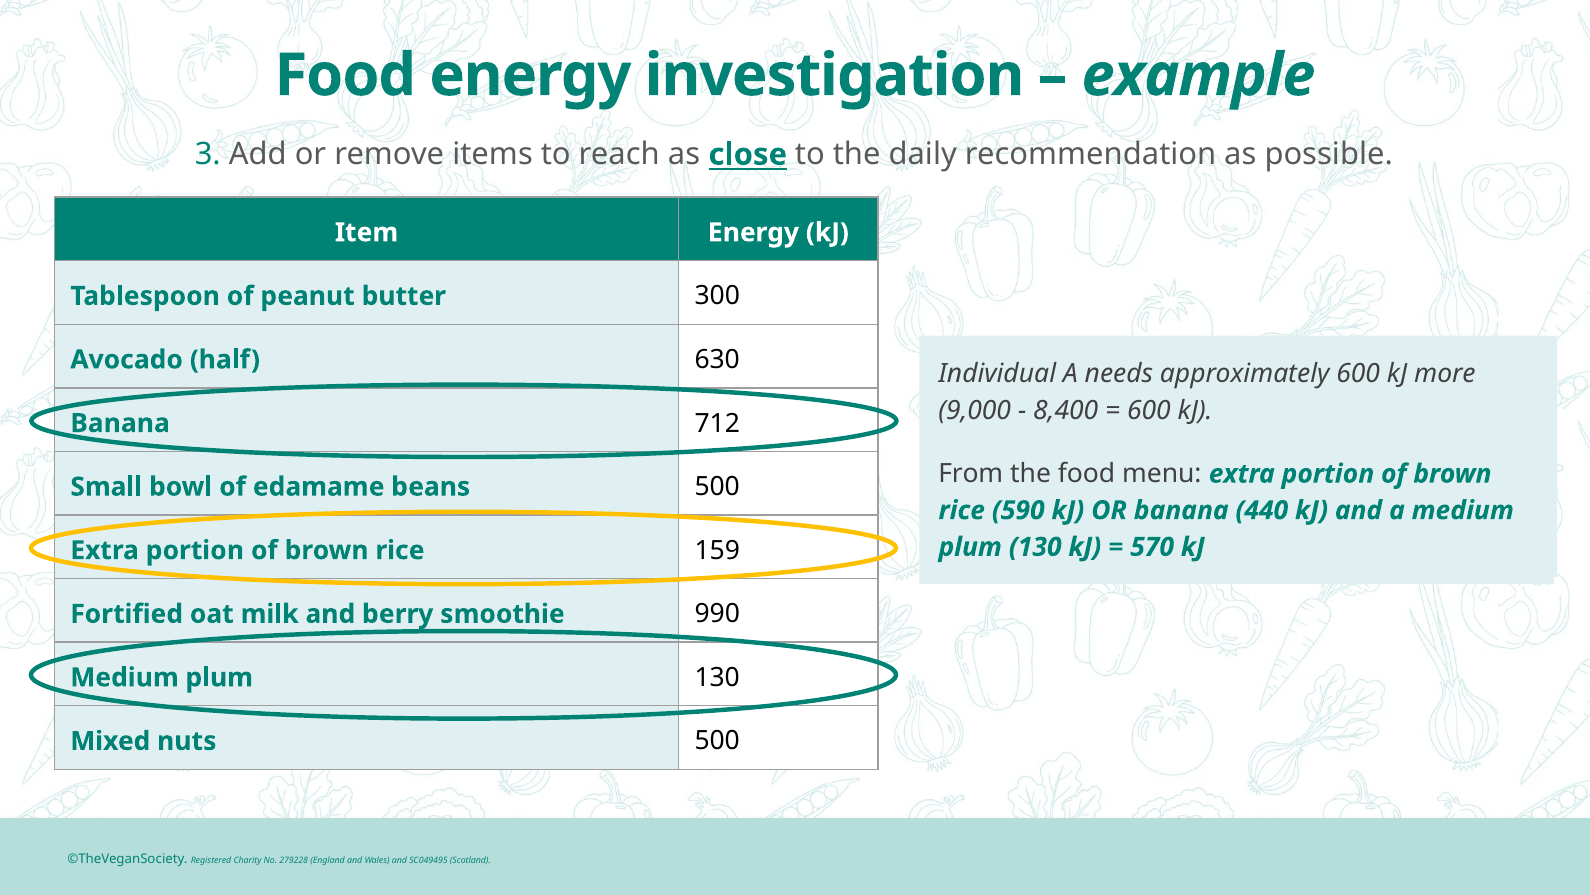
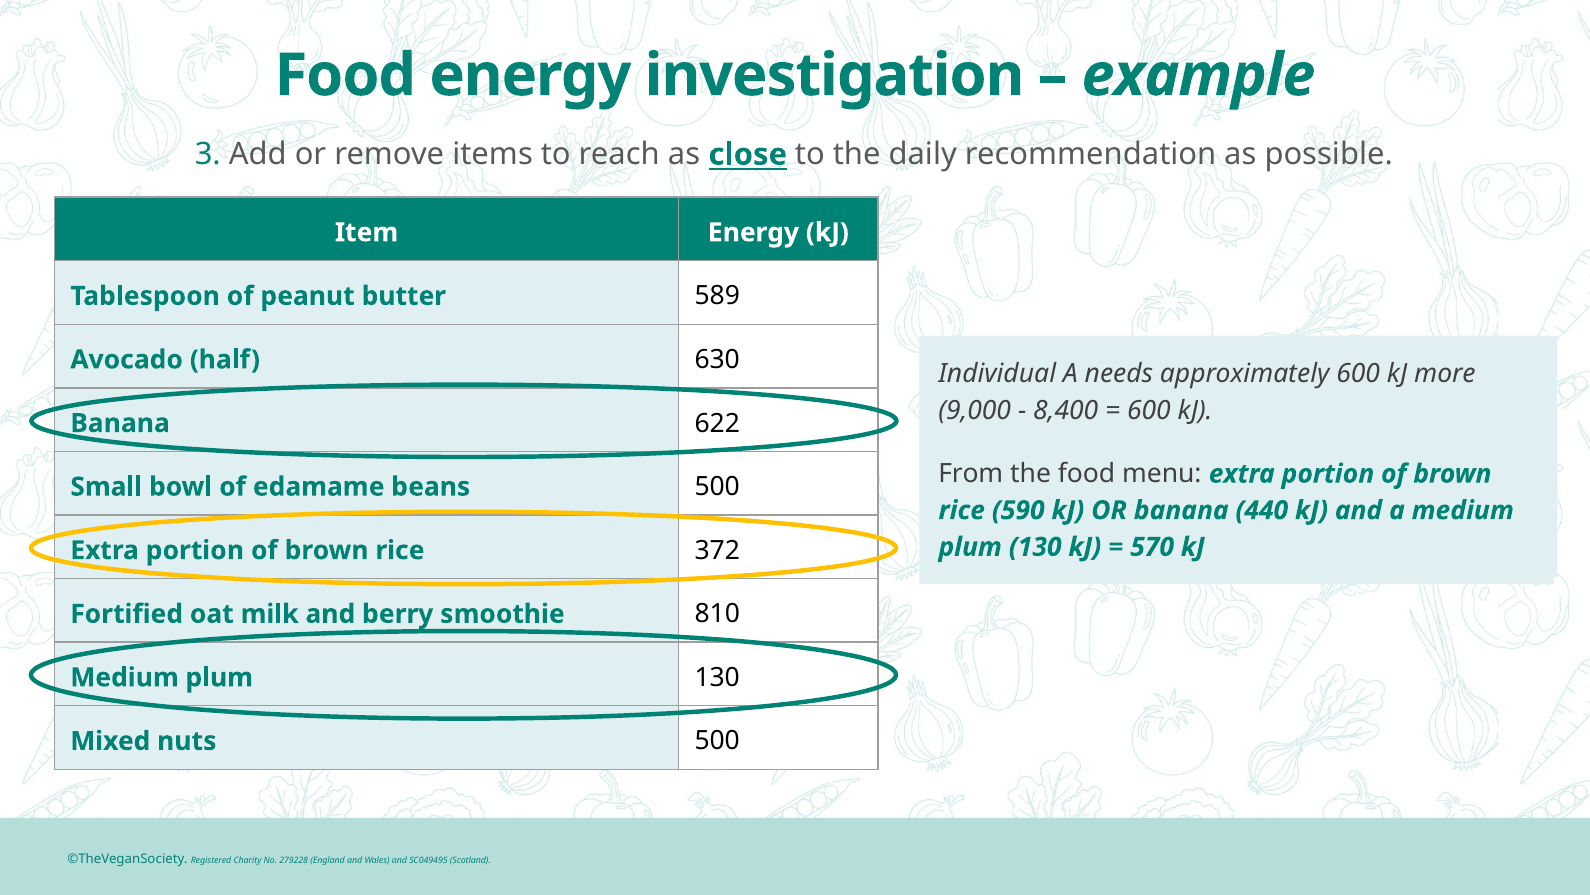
300: 300 -> 589 (717, 296)
712: 712 -> 622 (717, 423)
159: 159 -> 372 (717, 550)
990: 990 -> 810 (717, 614)
